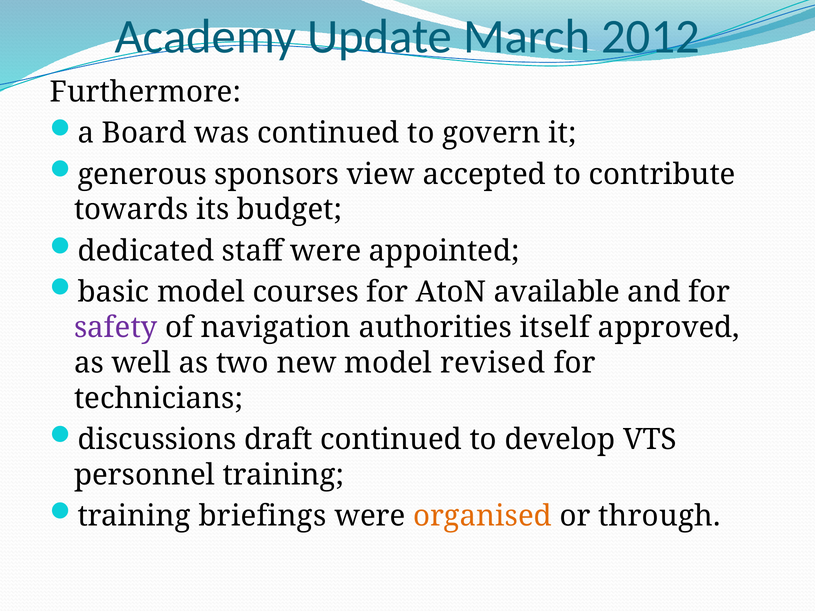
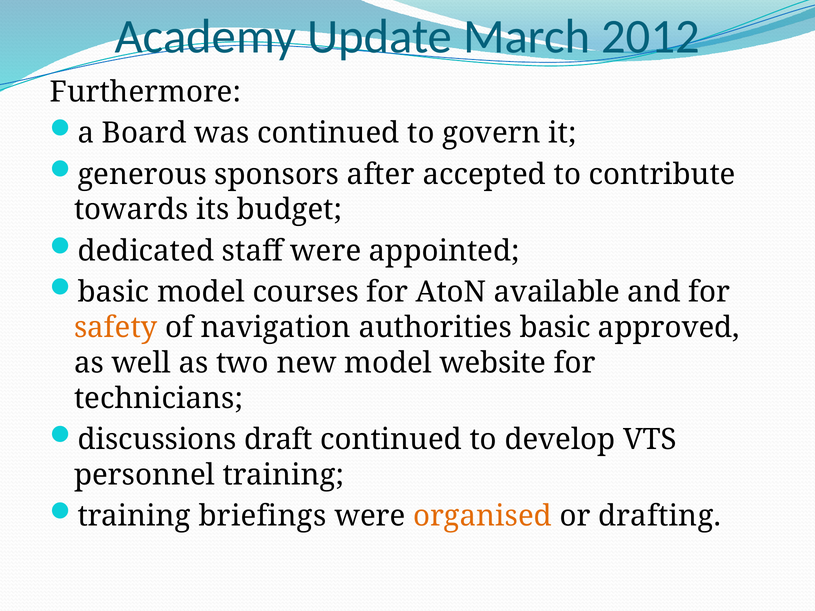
view: view -> after (381, 174)
safety colour: purple -> orange (116, 328)
authorities itself: itself -> basic (555, 328)
revised: revised -> website (493, 363)
through: through -> drafting (659, 516)
